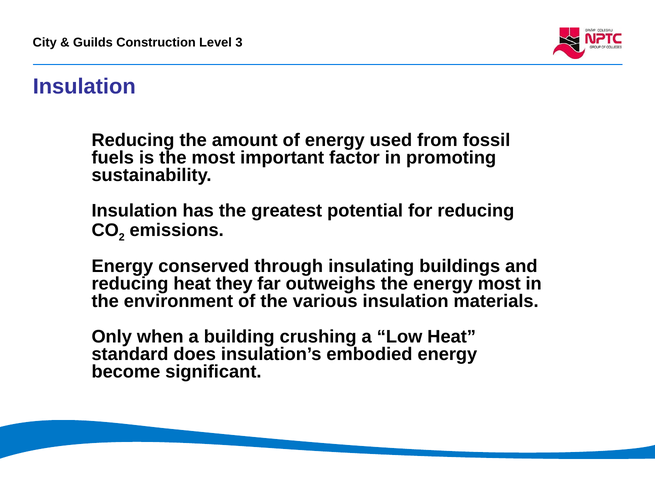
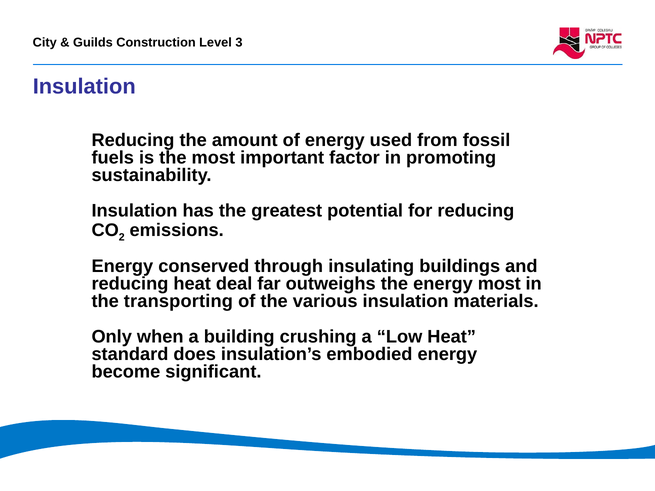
they: they -> deal (234, 284)
environment: environment -> transporting (178, 301)
